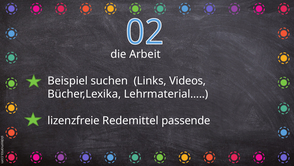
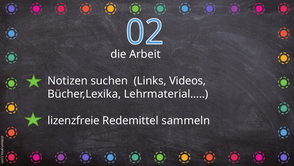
Beispiel: Beispiel -> Notizen (68, 81)
passende: passende -> sammeln (186, 120)
